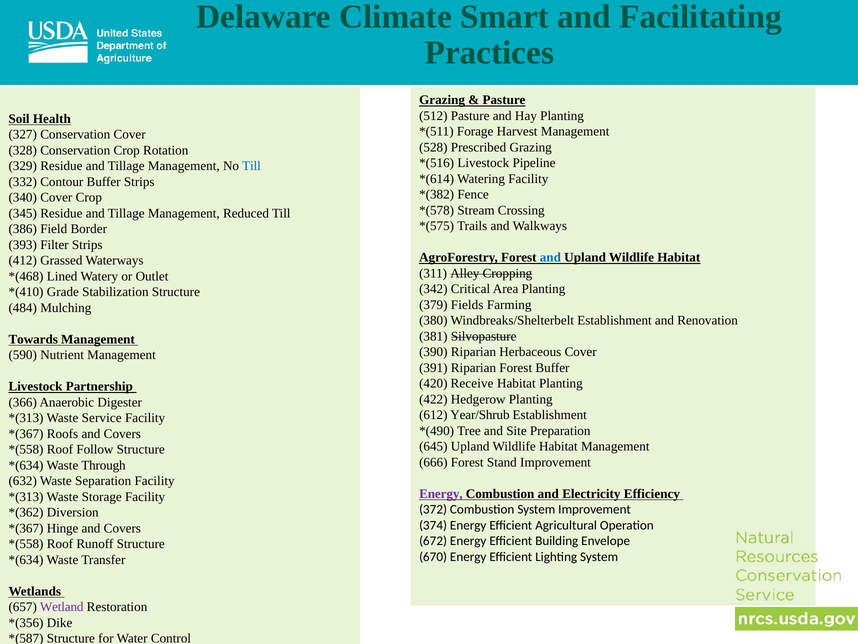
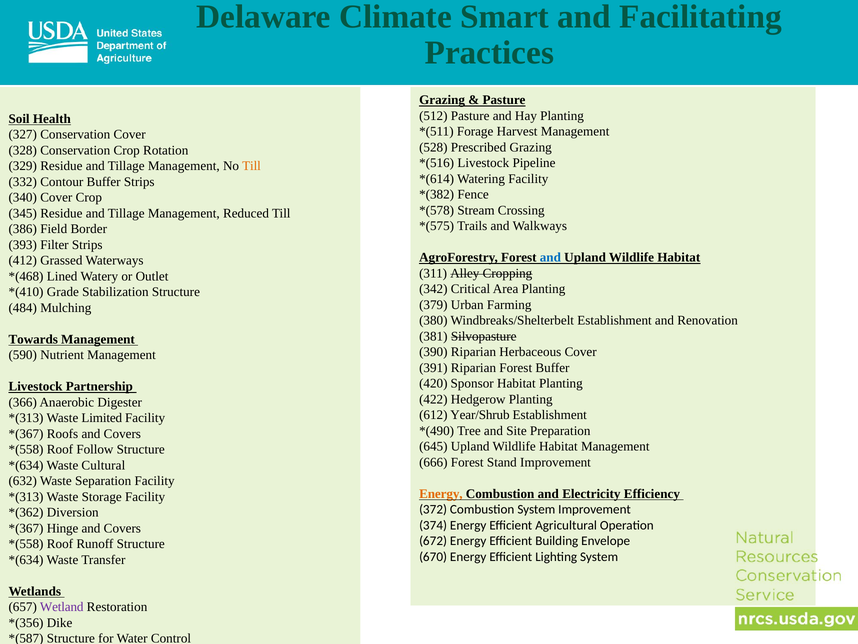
Till colour: blue -> orange (251, 166)
Fields: Fields -> Urban (467, 305)
Receive: Receive -> Sponsor (472, 383)
Service: Service -> Limited (102, 418)
Through: Through -> Cultural (103, 465)
Energy colour: purple -> orange (441, 494)
